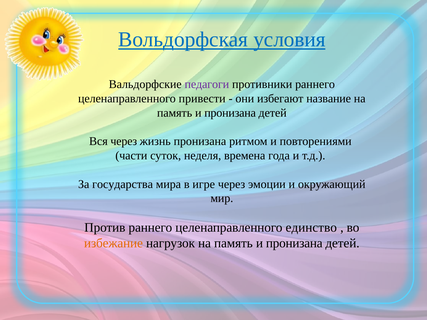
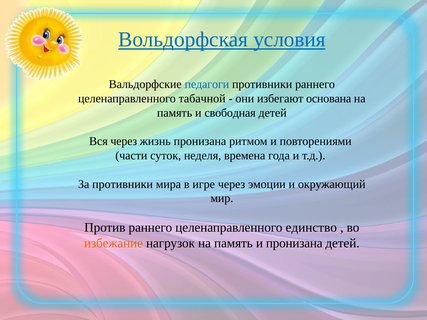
педагоги colour: purple -> blue (207, 84)
привести: привести -> табачной (202, 99)
название: название -> основана (329, 99)
пронизана: пронизана -> свободная (230, 113)
За государства: государства -> противники (123, 184)
